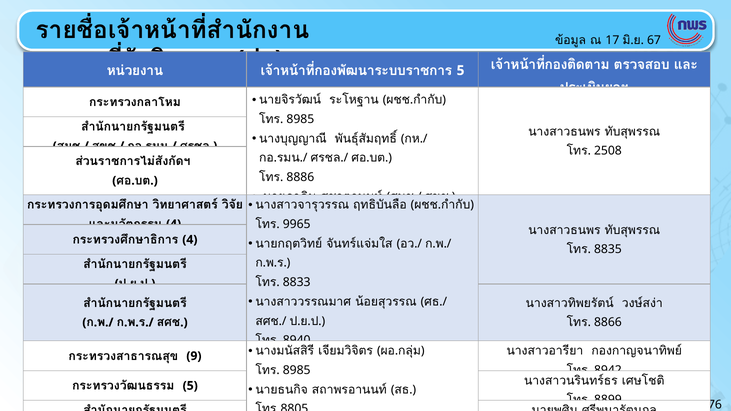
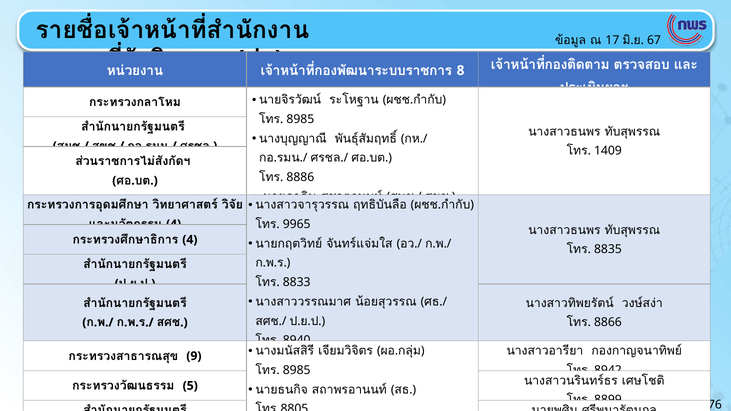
5: 5 -> 8 (461, 71)
2508: 2508 -> 1409 (608, 151)
